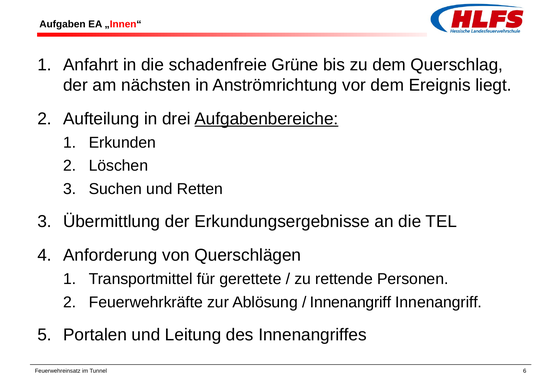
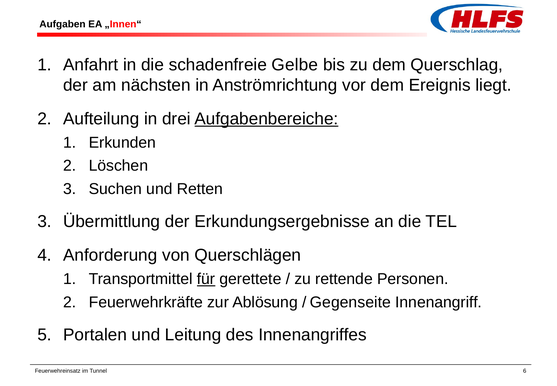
Grüne: Grüne -> Gelbe (295, 65)
für underline: none -> present (206, 279)
Innenangriff: Innenangriff -> Gegenseite (350, 302)
